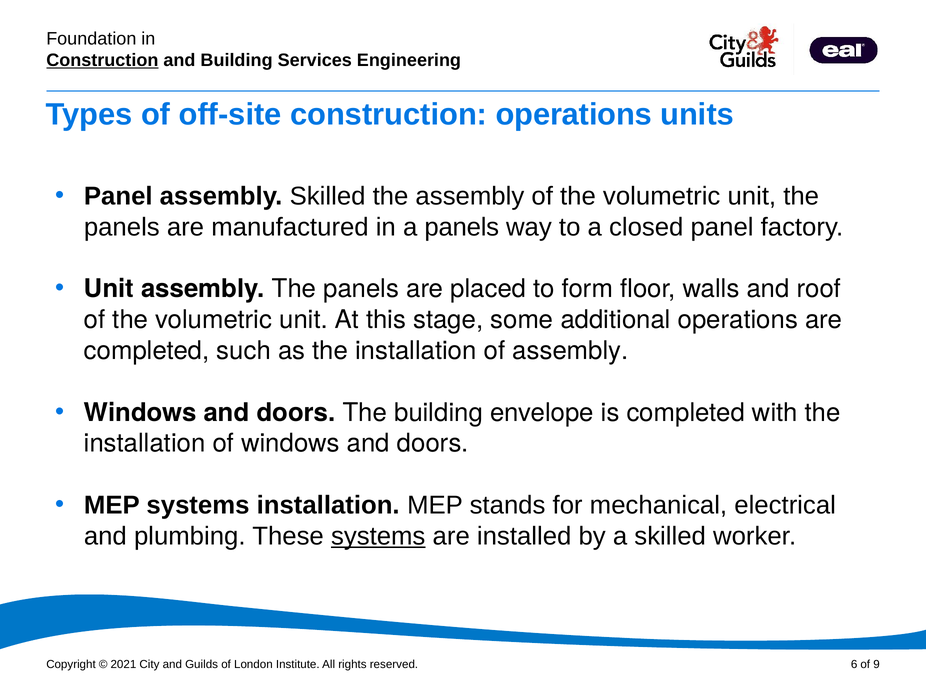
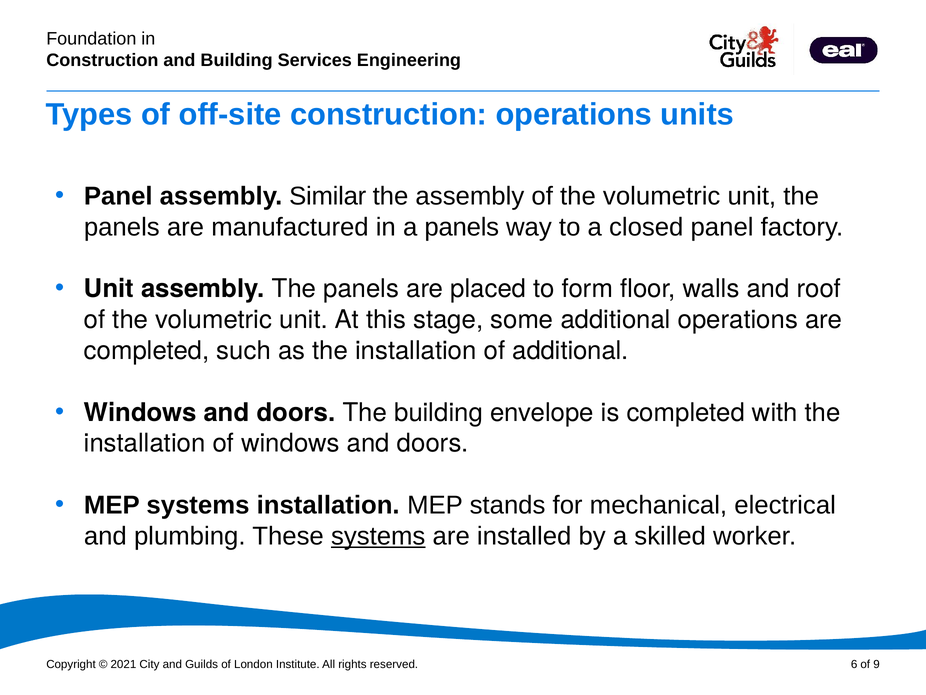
Construction underline: present -> none (102, 60)
assembly Skilled: Skilled -> Similar (328, 196)
of assembly: assembly -> additional (570, 350)
